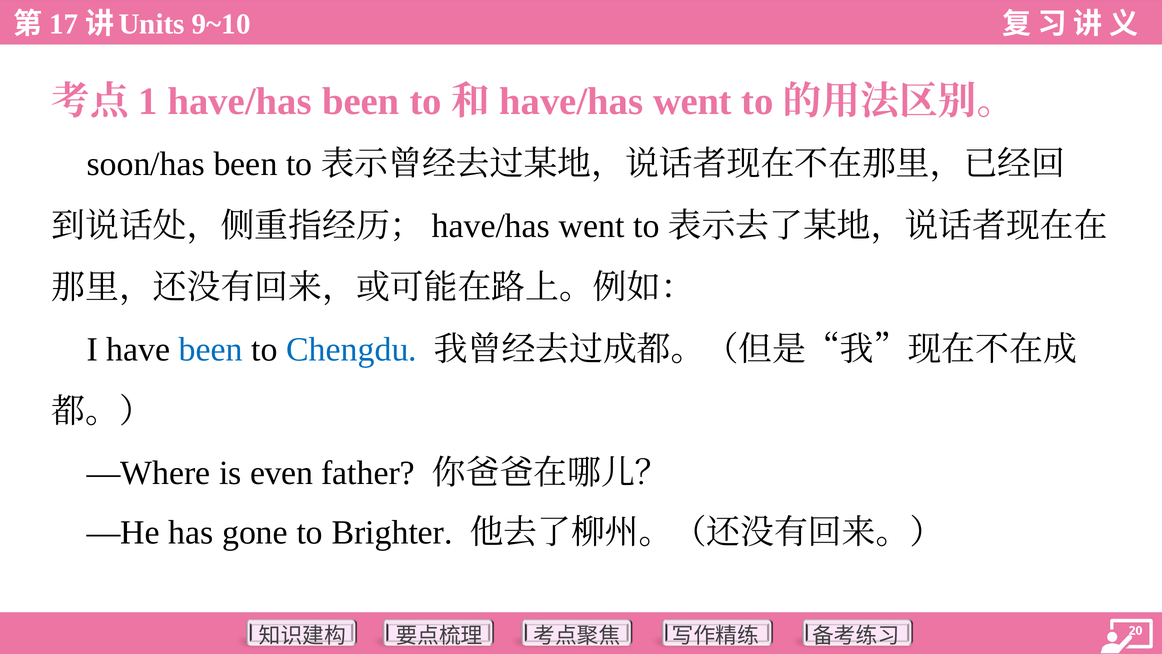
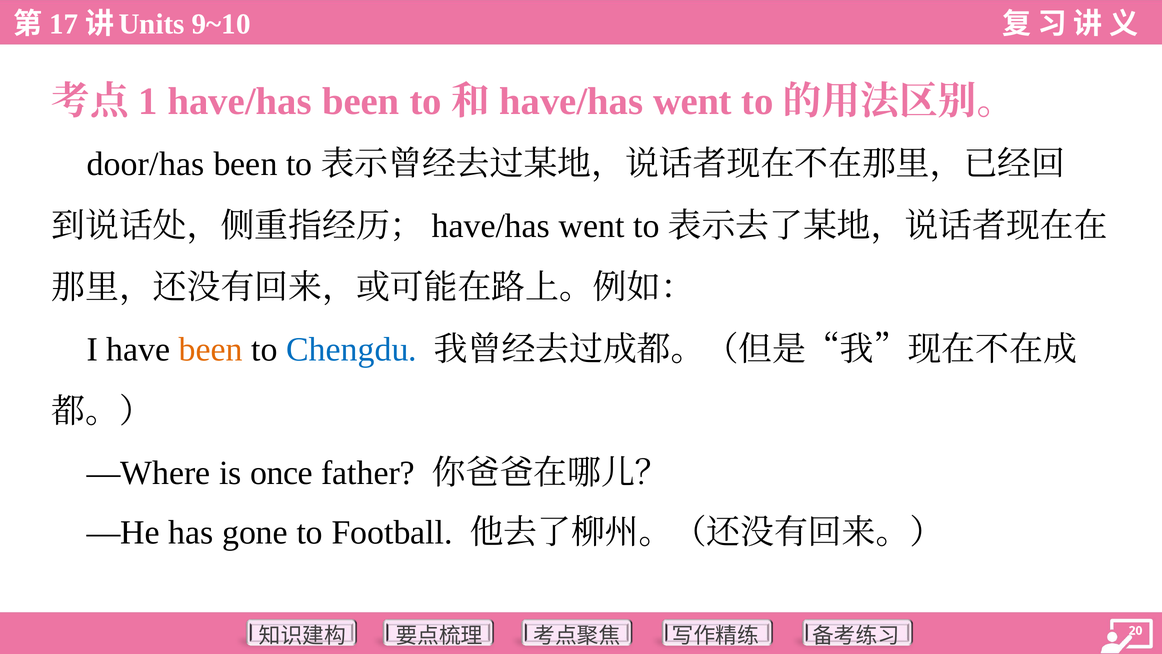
soon/has: soon/has -> door/has (146, 164)
been colour: blue -> orange (211, 349)
even: even -> once (282, 473)
Brighter: Brighter -> Football (392, 532)
